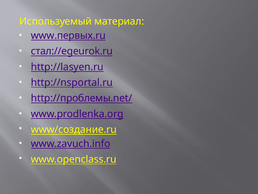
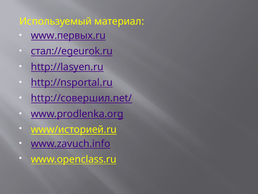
http://проблемы.net/: http://проблемы.net/ -> http://совершил.net/ (82, 98)
www/создание.ru: www/создание.ru -> www/историей.ru (74, 129)
